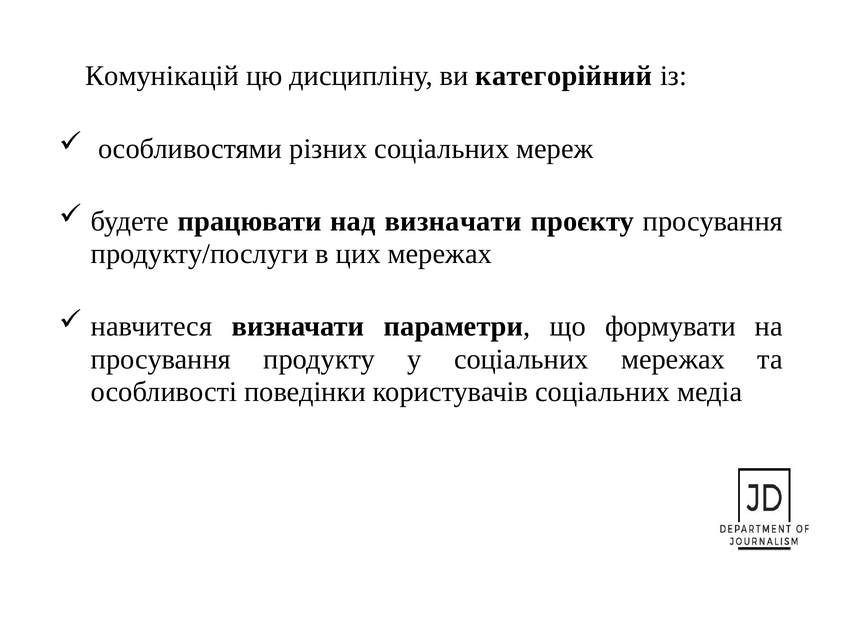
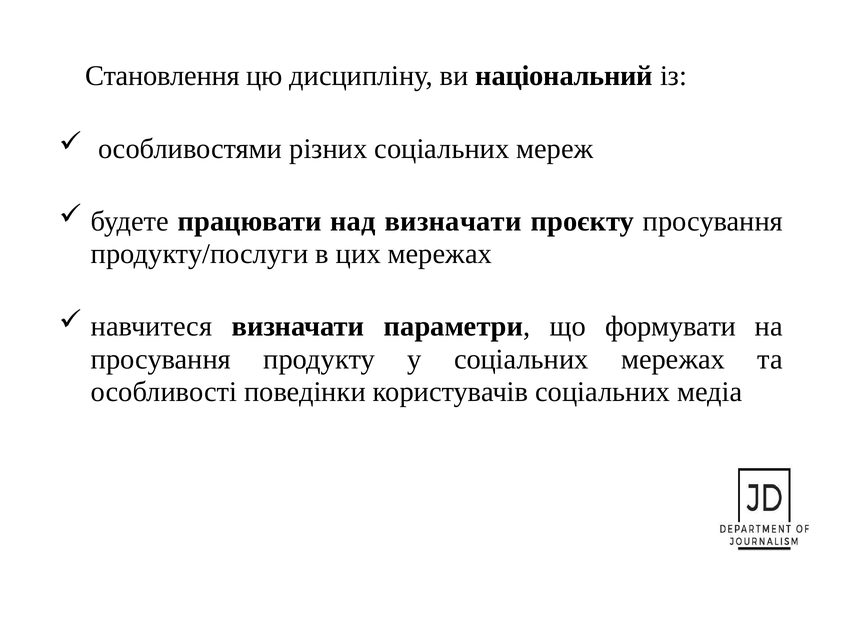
Комунікацій: Комунікацій -> Становлення (162, 76)
категорійний: категорійний -> національний (564, 76)
